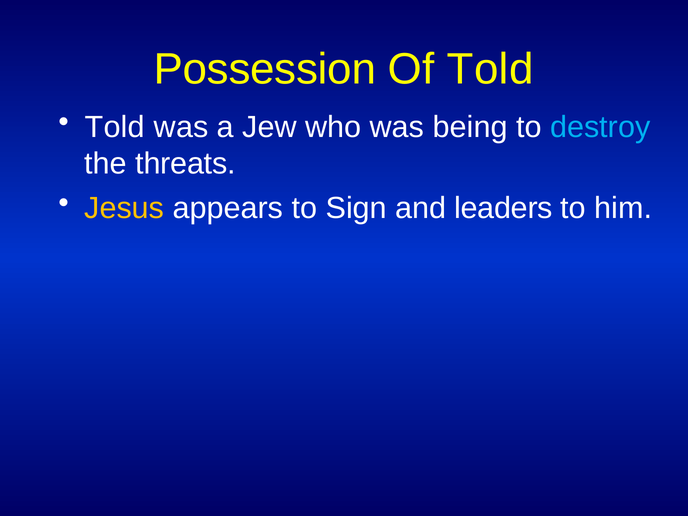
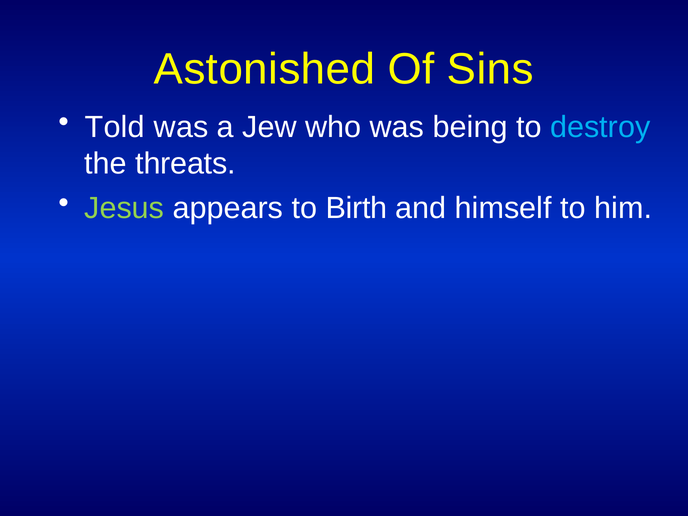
Possession: Possession -> Astonished (264, 69)
Of Told: Told -> Sins (490, 69)
Jesus colour: yellow -> light green (124, 208)
Sign: Sign -> Birth (356, 208)
leaders: leaders -> himself (503, 208)
